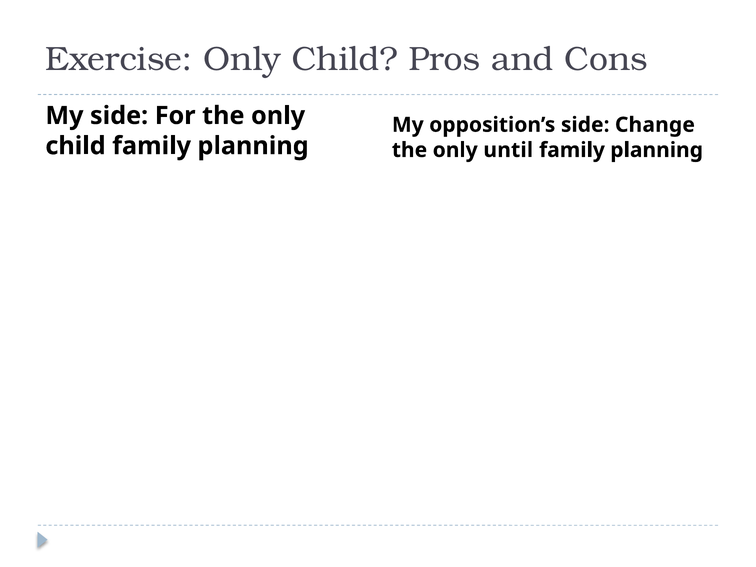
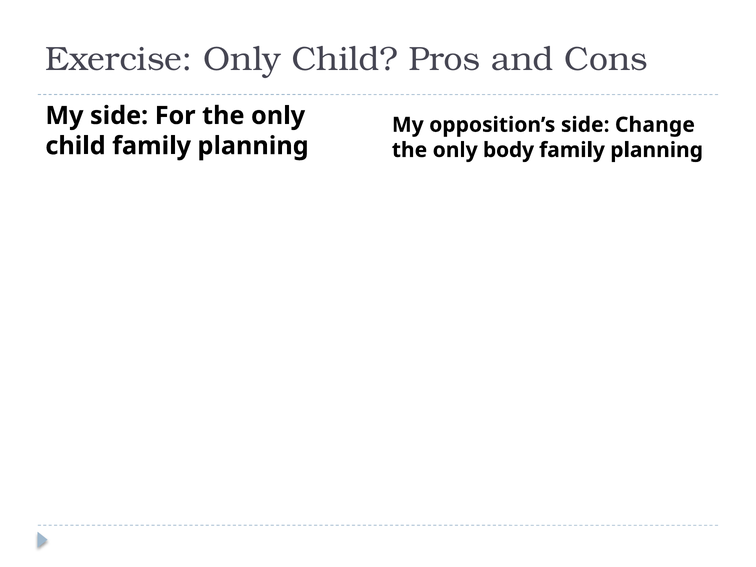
until: until -> body (508, 150)
